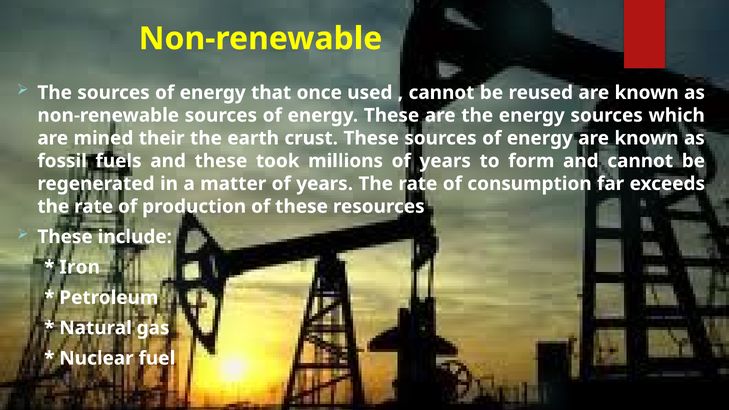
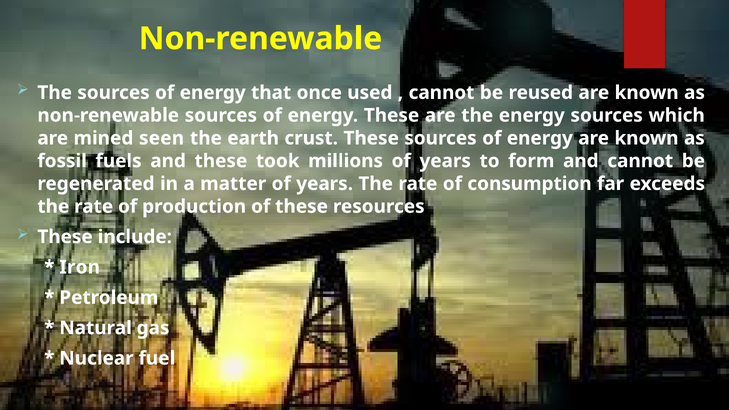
their: their -> seen (162, 138)
